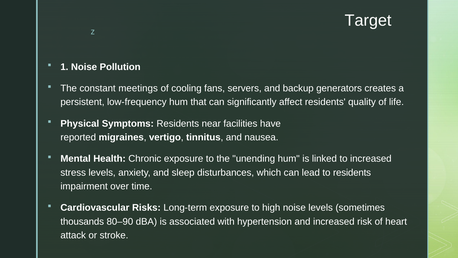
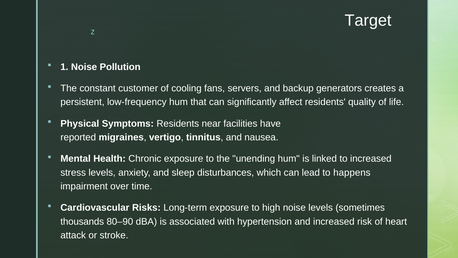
meetings: meetings -> customer (138, 88)
to residents: residents -> happens (352, 172)
